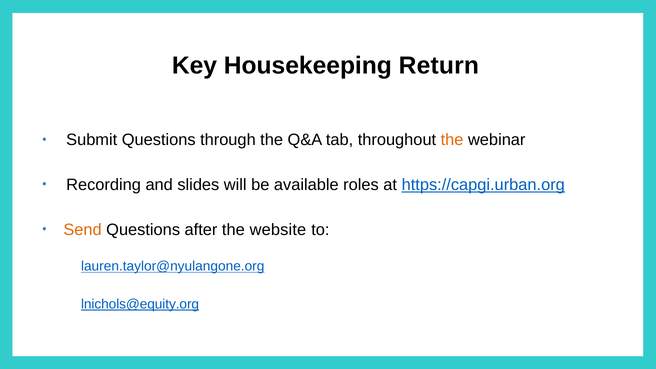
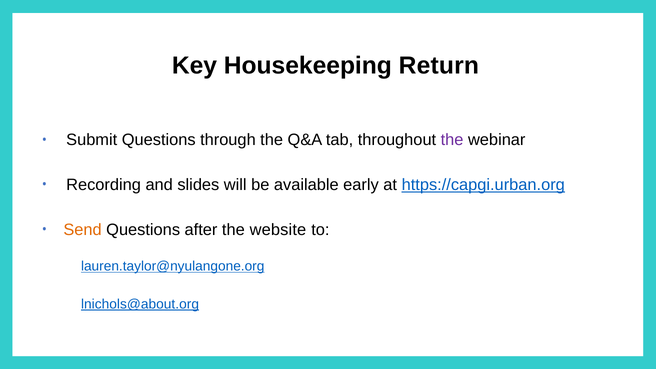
the colour: orange -> purple (452, 140)
roles: roles -> early (361, 185)
lnichols@equity.org: lnichols@equity.org -> lnichols@about.org (140, 304)
